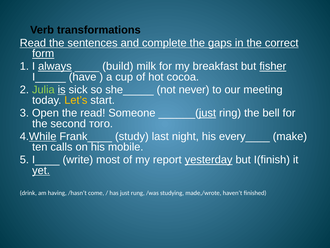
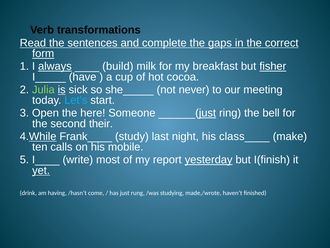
Let’s colour: yellow -> light blue (76, 100)
the read: read -> here (93, 113)
того: того -> their (101, 123)
every____: every____ -> class____ (244, 136)
